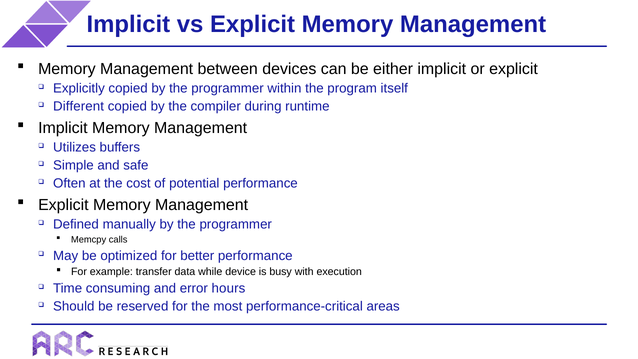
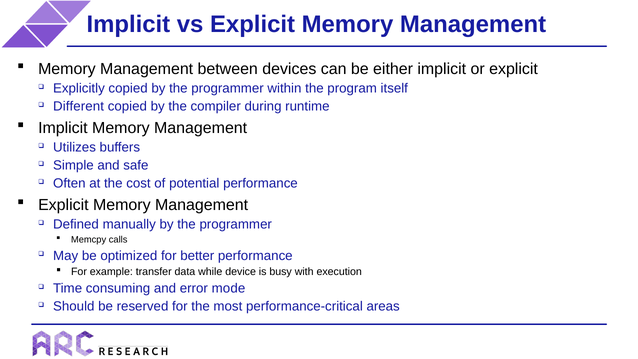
hours: hours -> mode (228, 288)
